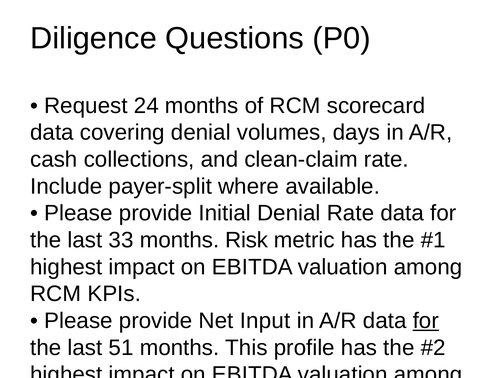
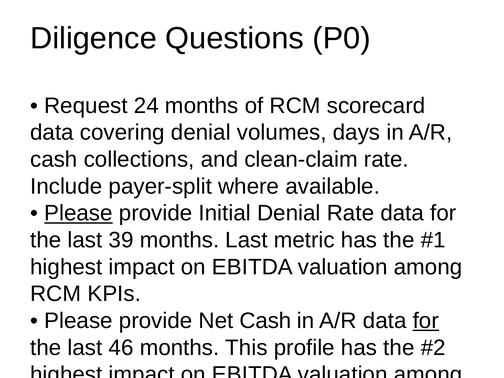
Please underline: none -> present (78, 213)
33: 33 -> 39 (121, 240)
months Risk: Risk -> Last (246, 240)
Net Input: Input -> Cash (265, 321)
51: 51 -> 46 (121, 348)
